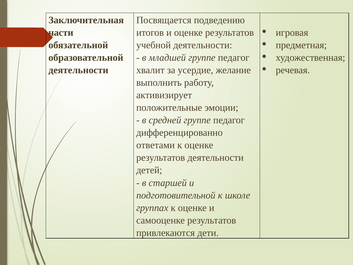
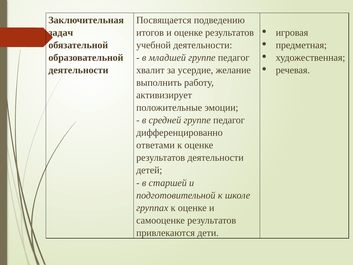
части: части -> задач (61, 33)
